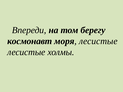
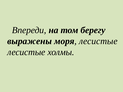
космонавт: космонавт -> выражены (30, 41)
